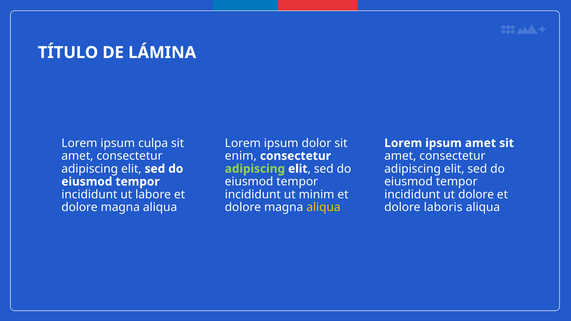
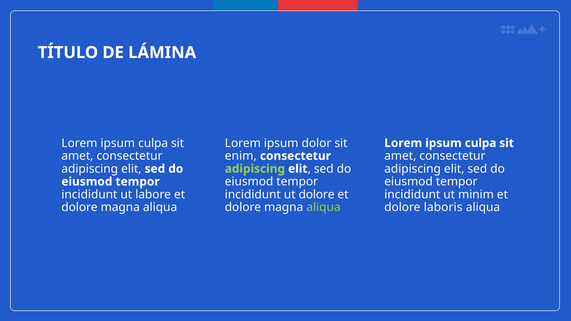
amet: amet -> culpa (481, 143)
ut minim: minim -> dolore (317, 195)
ut dolore: dolore -> minim (476, 195)
aliqua colour: yellow -> light green (323, 207)
